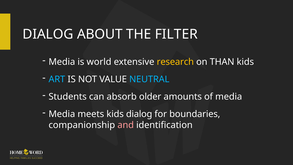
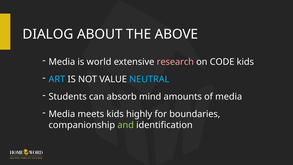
FILTER: FILTER -> ABOVE (176, 34)
research colour: yellow -> pink (175, 62)
THAN: THAN -> CODE (222, 62)
older: older -> mind (150, 97)
kids dialog: dialog -> highly (139, 114)
and colour: pink -> light green (126, 125)
